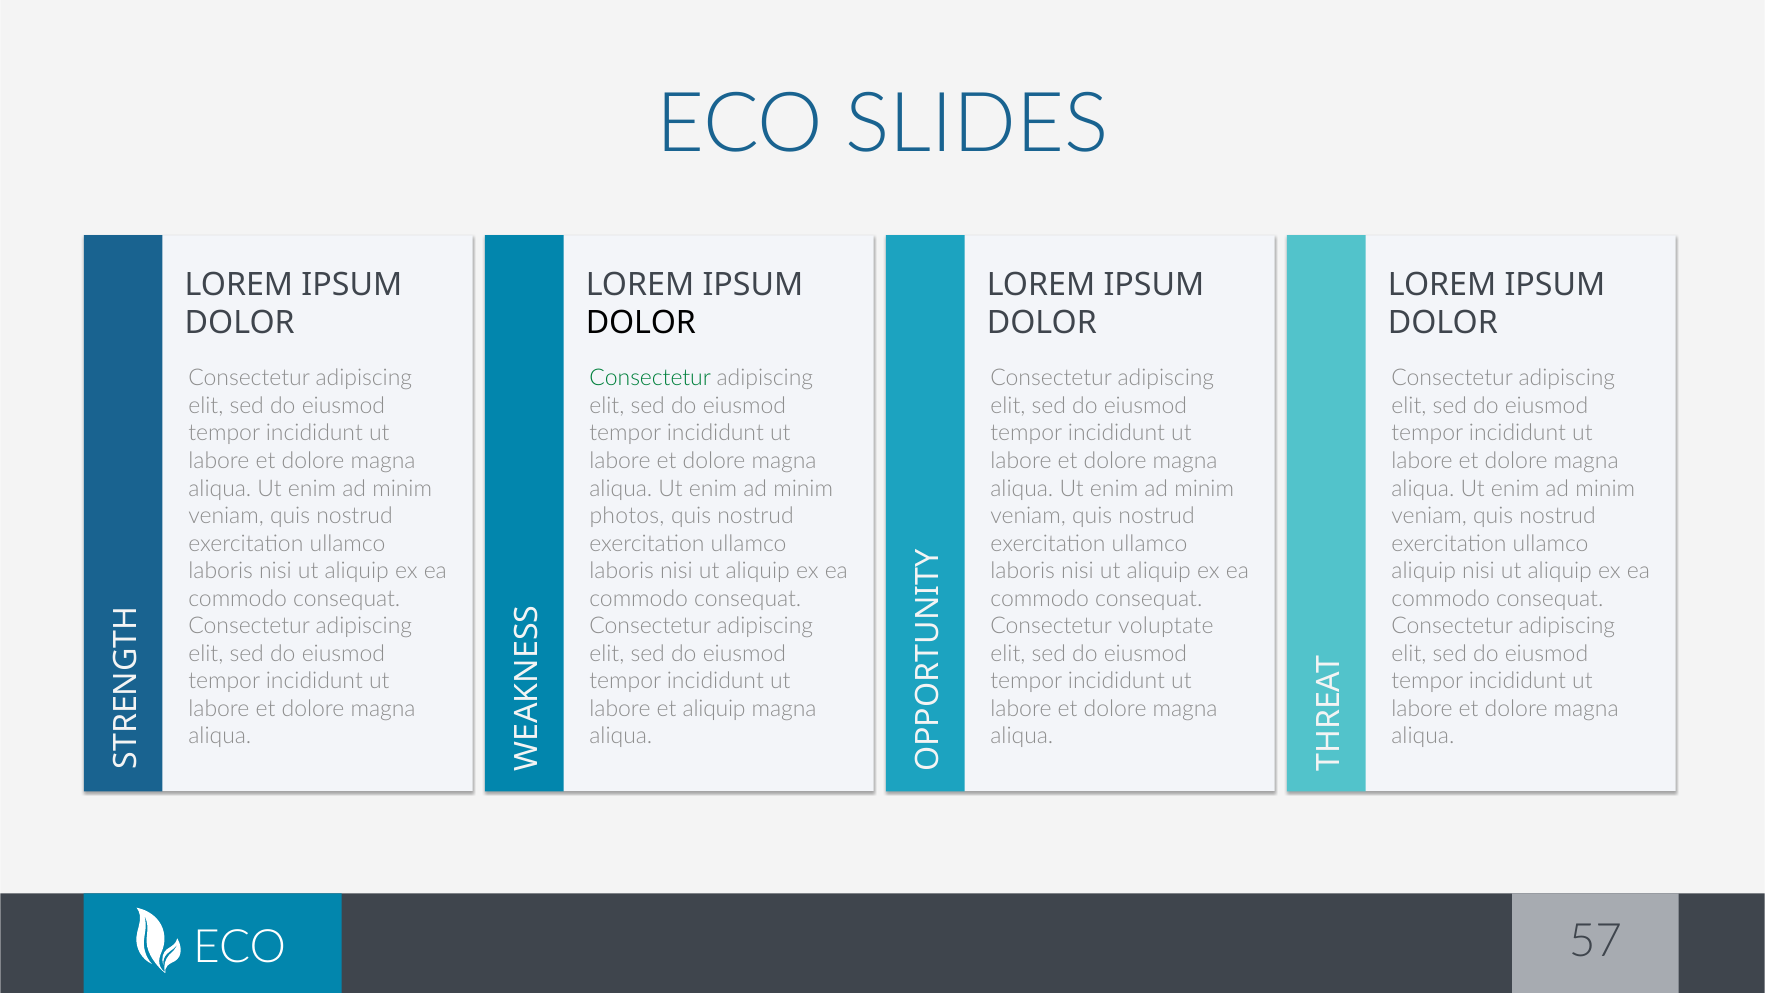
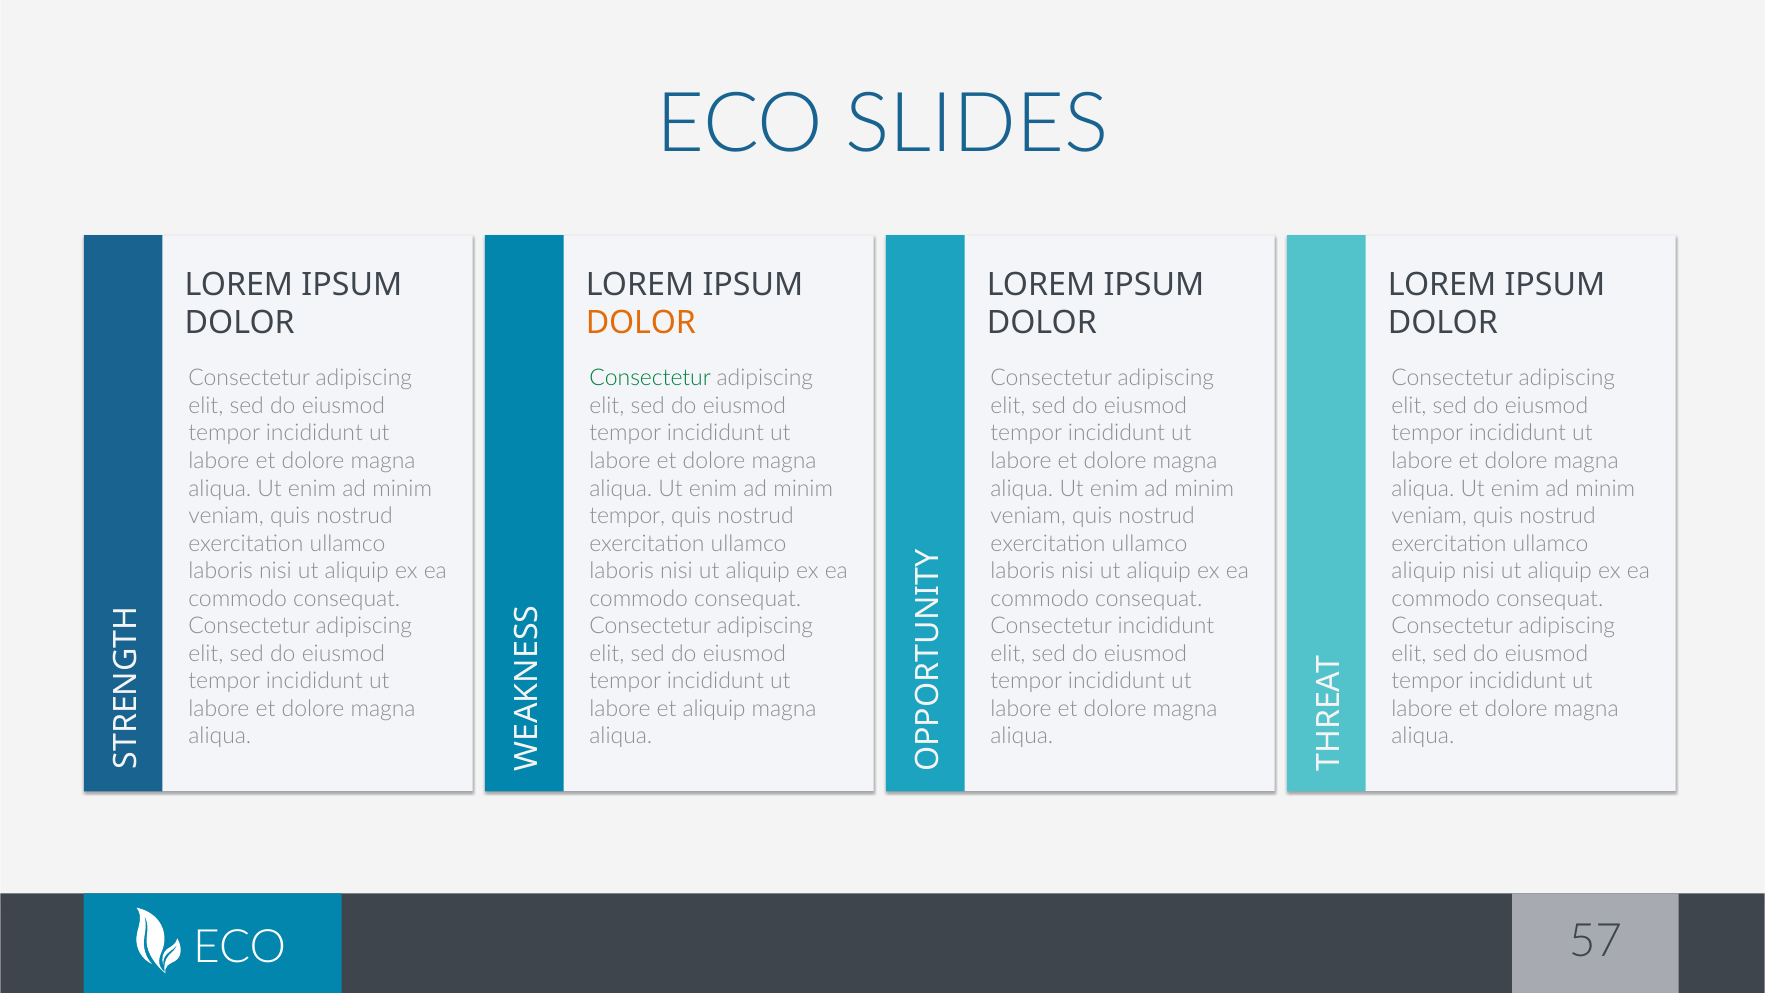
DOLOR colour: black -> orange (641, 323)
photos: photos -> tempor (627, 516)
Consectetur voluptate: voluptate -> incididunt (1166, 626)
